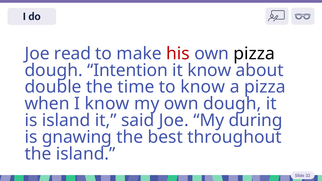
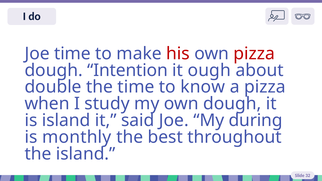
Joe read: read -> time (72, 54)
pizza colour: black -> red (254, 54)
it know: know -> ough (209, 70)
I know: know -> study (107, 104)
gnawing: gnawing -> monthly (77, 137)
